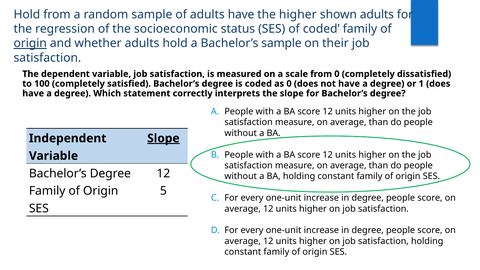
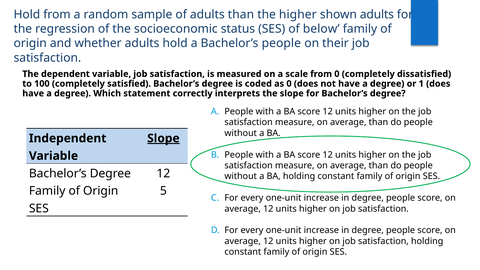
adults have: have -> than (241, 15)
of coded: coded -> below (321, 29)
origin underline: present -> none (30, 43)
Bachelor’s sample: sample -> people (281, 43)
